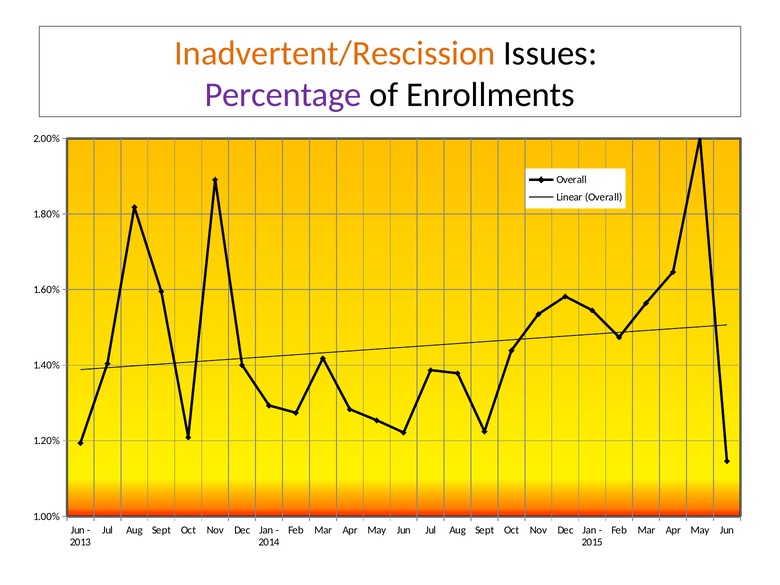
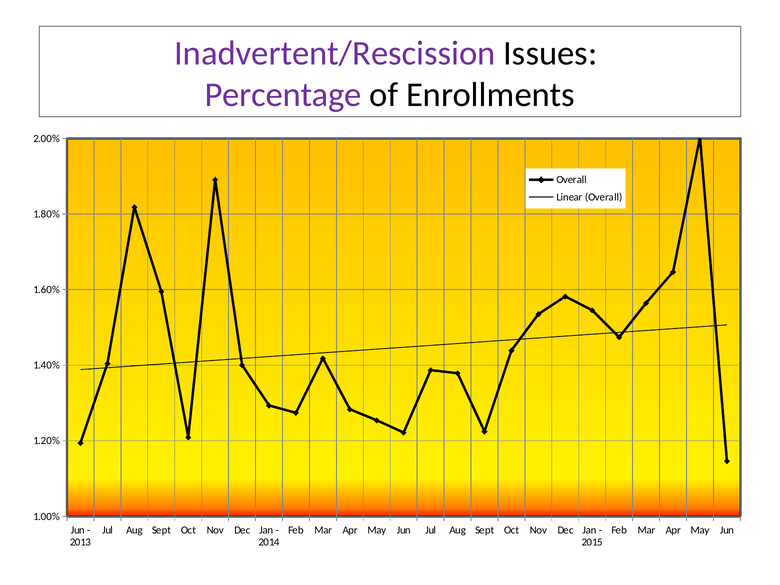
Inadvertent/Rescission colour: orange -> purple (335, 53)
